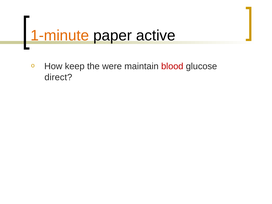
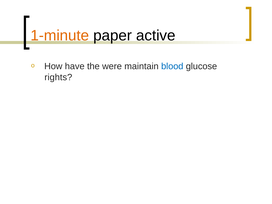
keep: keep -> have (75, 66)
blood colour: red -> blue (172, 66)
direct: direct -> rights (58, 77)
